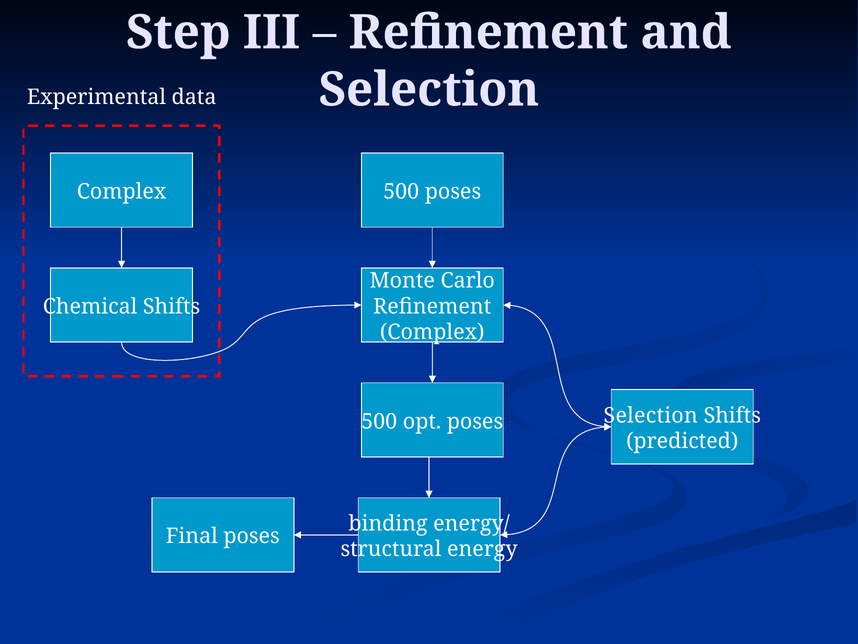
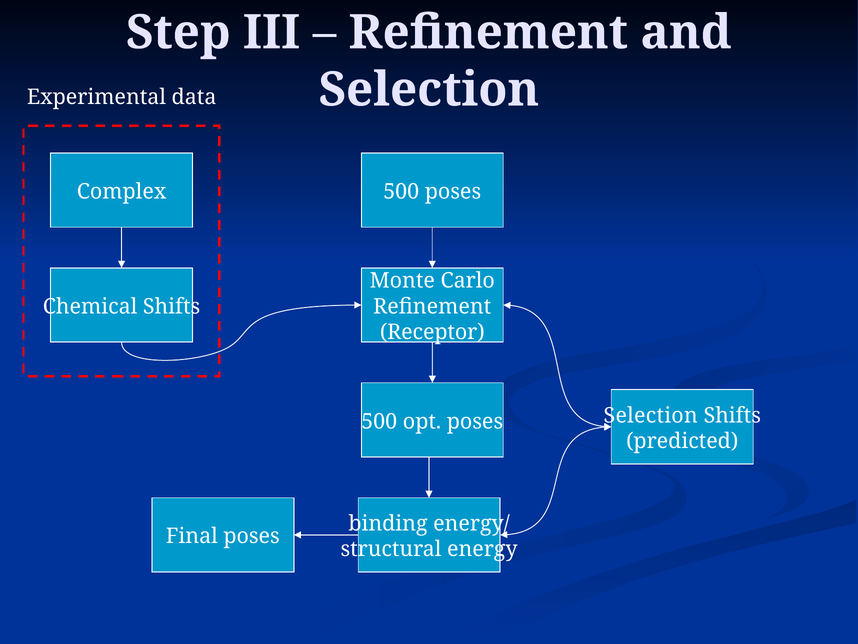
Complex: Complex -> Receptor (432, 332)
